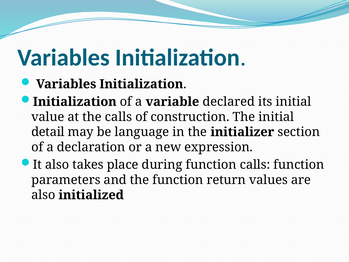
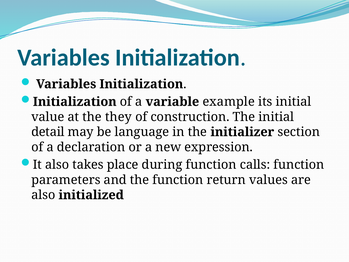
declared: declared -> example (229, 102)
the calls: calls -> they (118, 117)
